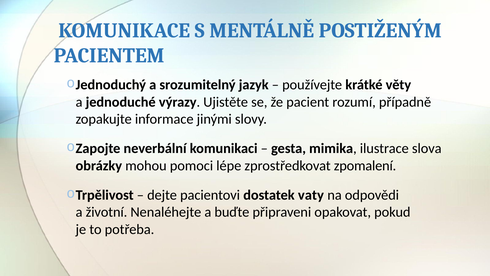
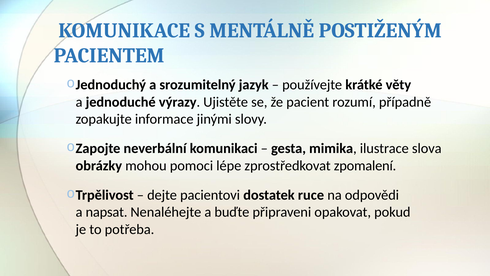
vaty: vaty -> ruce (311, 195)
životní: životní -> napsat (107, 212)
